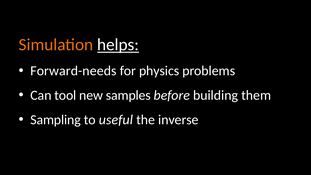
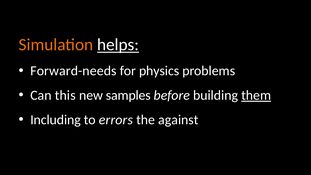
tool: tool -> this (65, 95)
them underline: none -> present (256, 95)
Sampling: Sampling -> Including (56, 120)
useful: useful -> errors (116, 120)
inverse: inverse -> against (178, 120)
